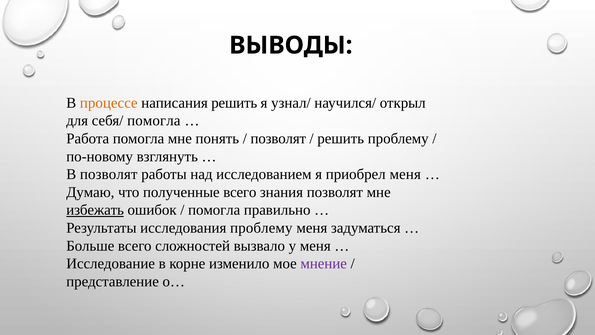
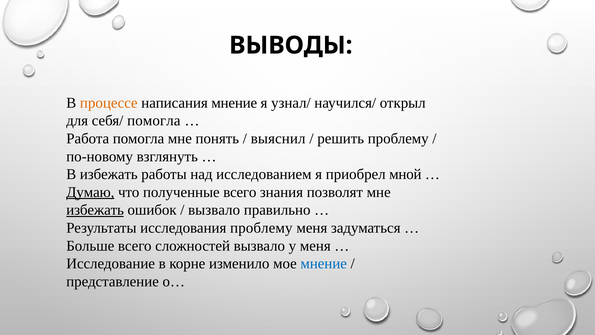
написания решить: решить -> мнение (234, 103)
позволят: позволят -> выяснил (278, 138)
В позволят: позволят -> избежать (109, 174)
приобрел меня: меня -> мной (405, 174)
Думаю underline: none -> present (90, 192)
помогла: помогла -> вызвало (214, 210)
мнение colour: purple -> blue (324, 263)
